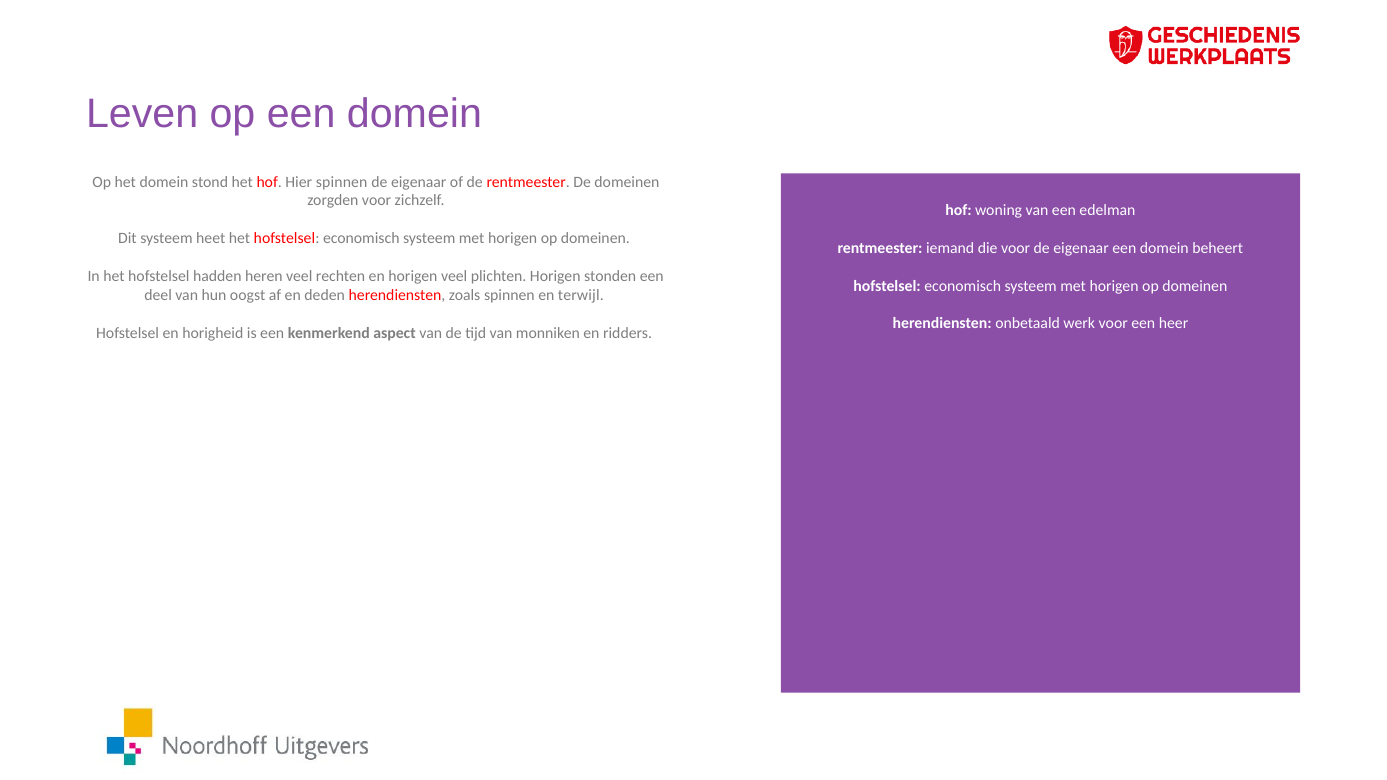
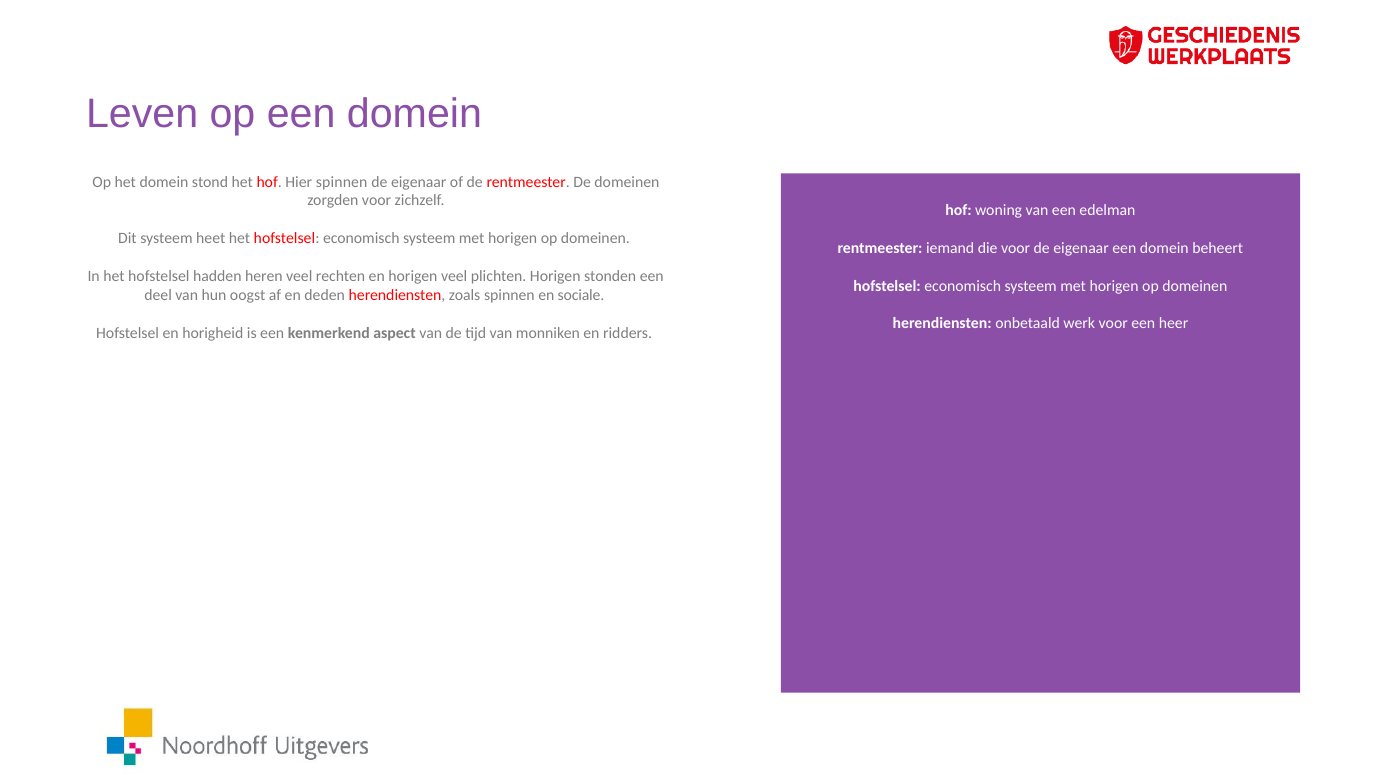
terwijl: terwijl -> sociale (581, 295)
